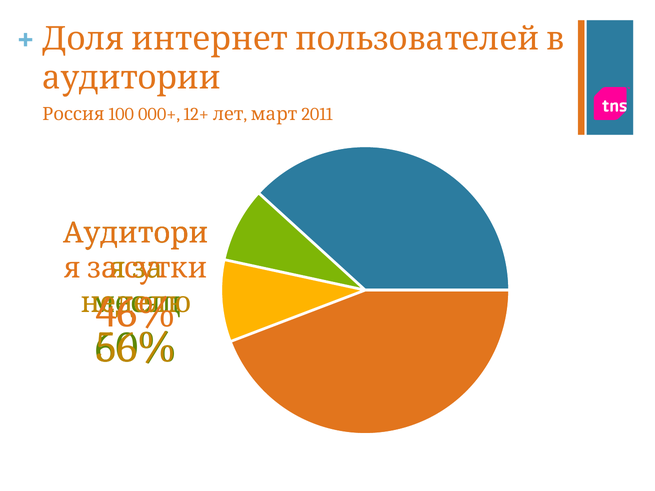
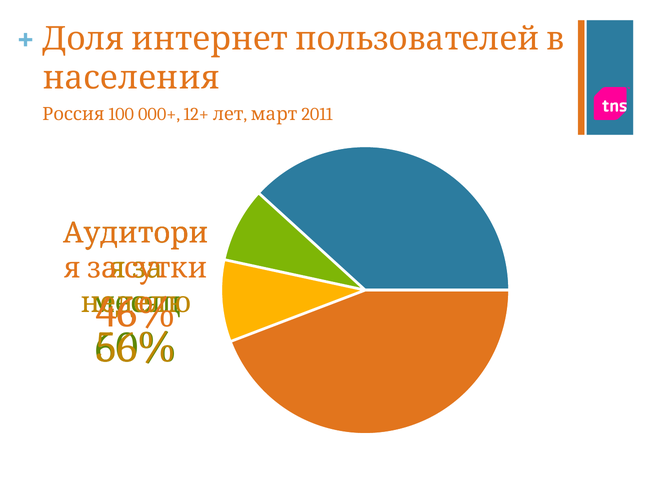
аудитории: аудитории -> населения (131, 78)
